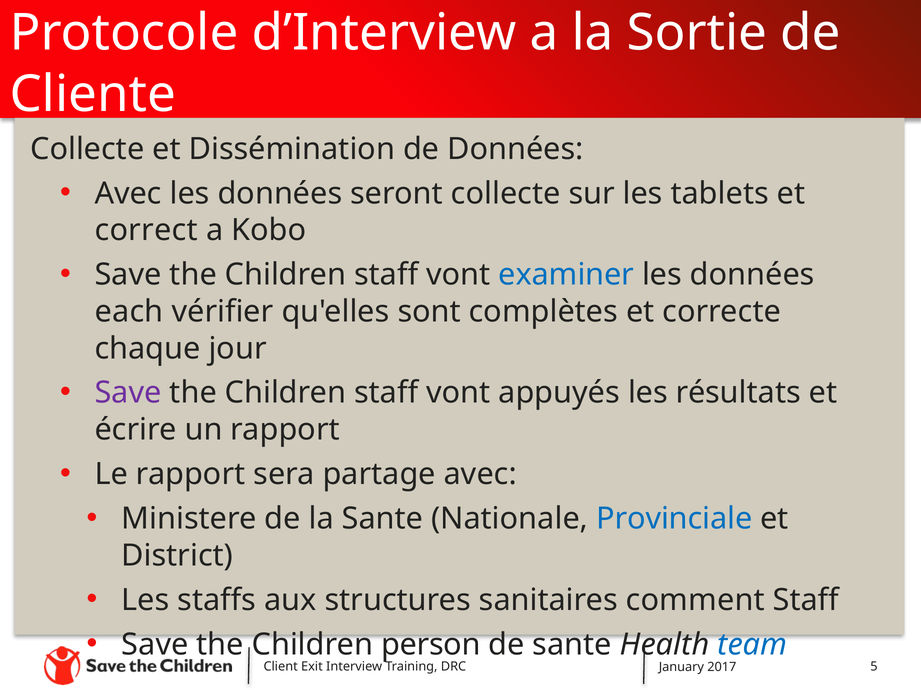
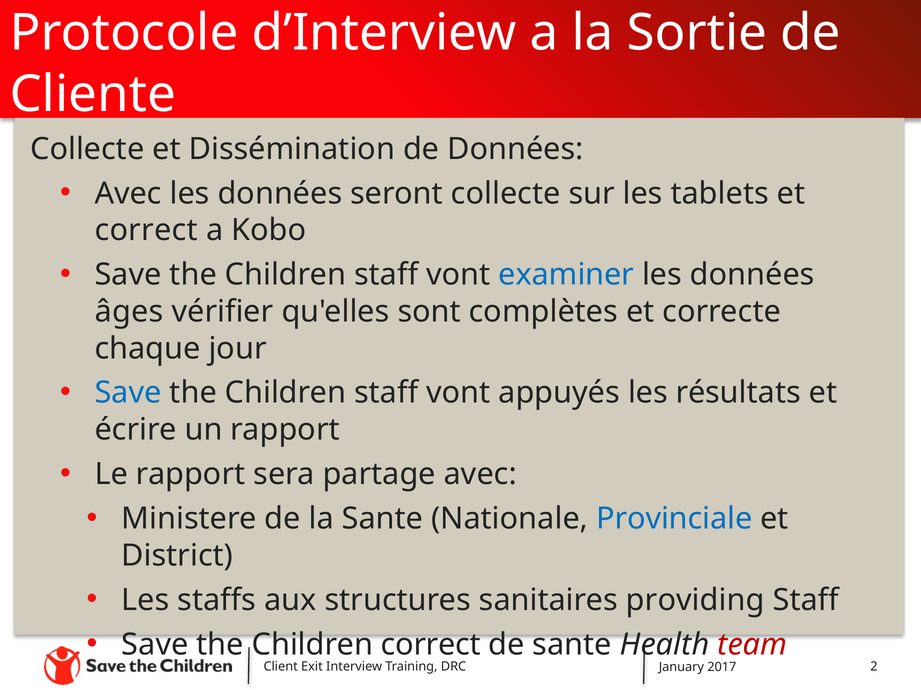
each: each -> âges (129, 312)
Save colour: purple -> blue (128, 393)
comment: comment -> providing (695, 601)
Children person: person -> correct (431, 645)
team colour: blue -> red (752, 645)
5: 5 -> 2 (874, 667)
